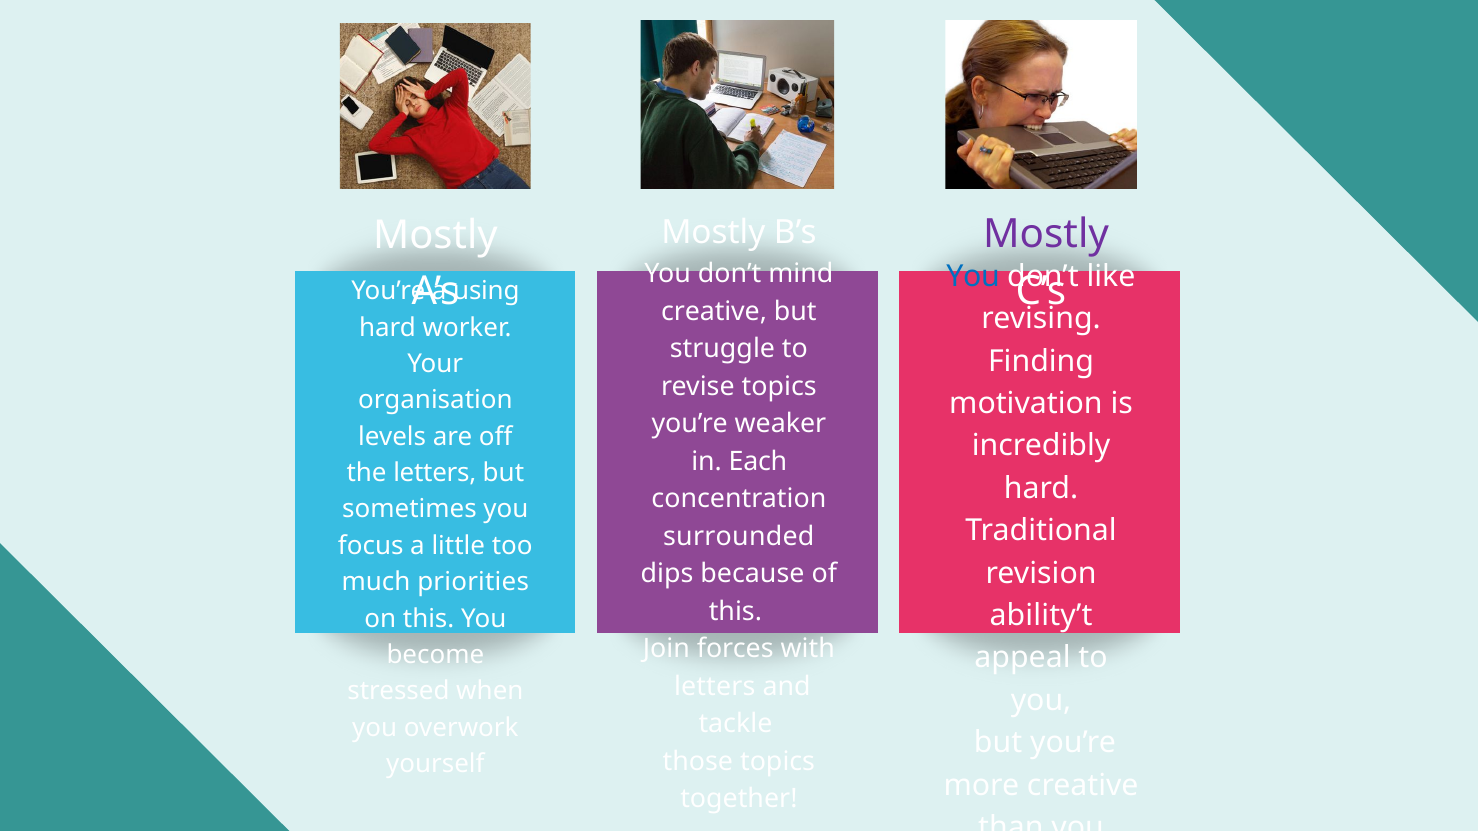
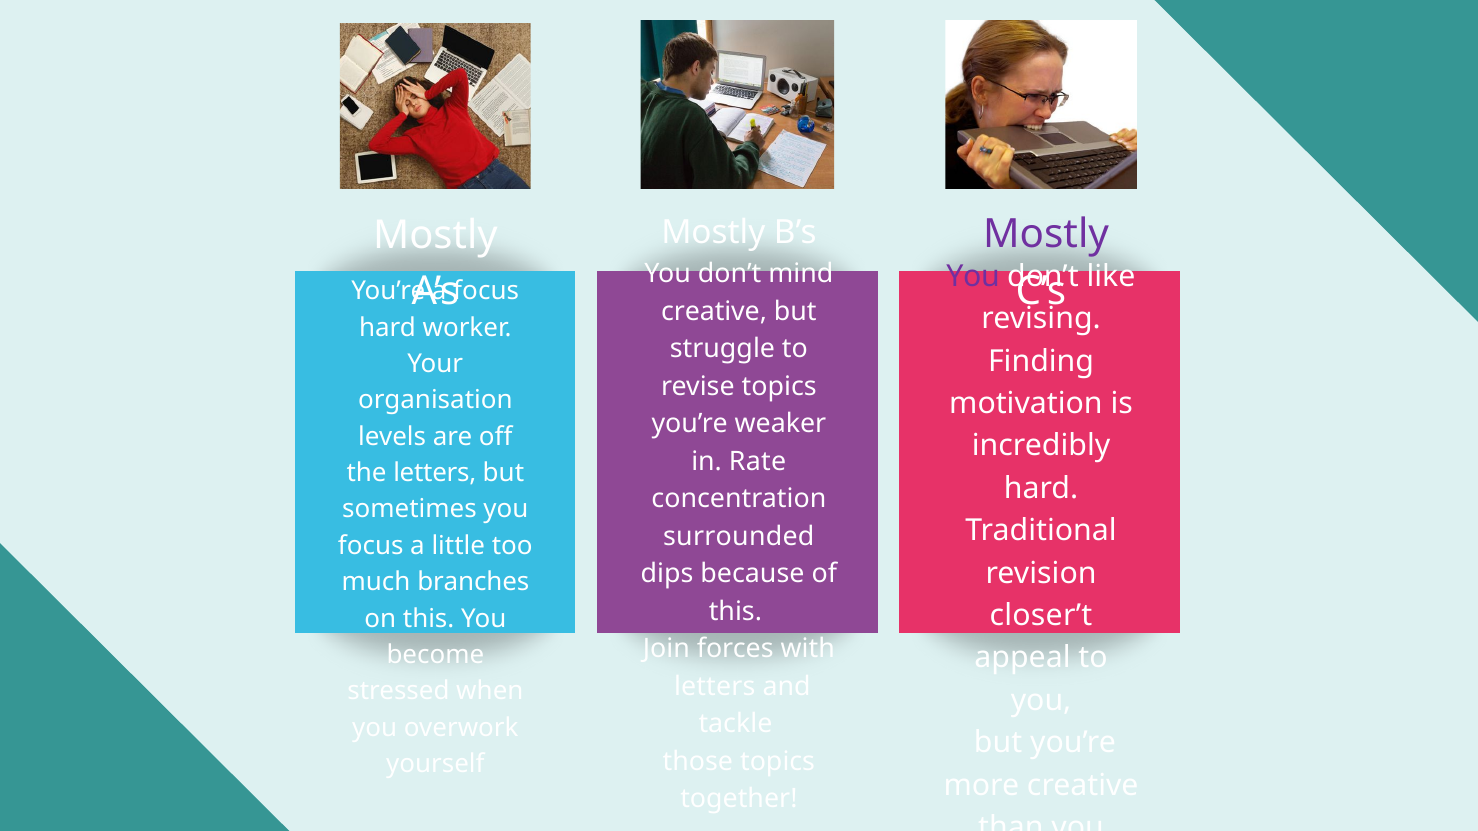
You colour: blue -> purple (973, 276)
using: using -> focus (486, 291)
Each: Each -> Rate (758, 461)
priorities: priorities -> branches (473, 582)
ability’t: ability’t -> closer’t (1041, 616)
